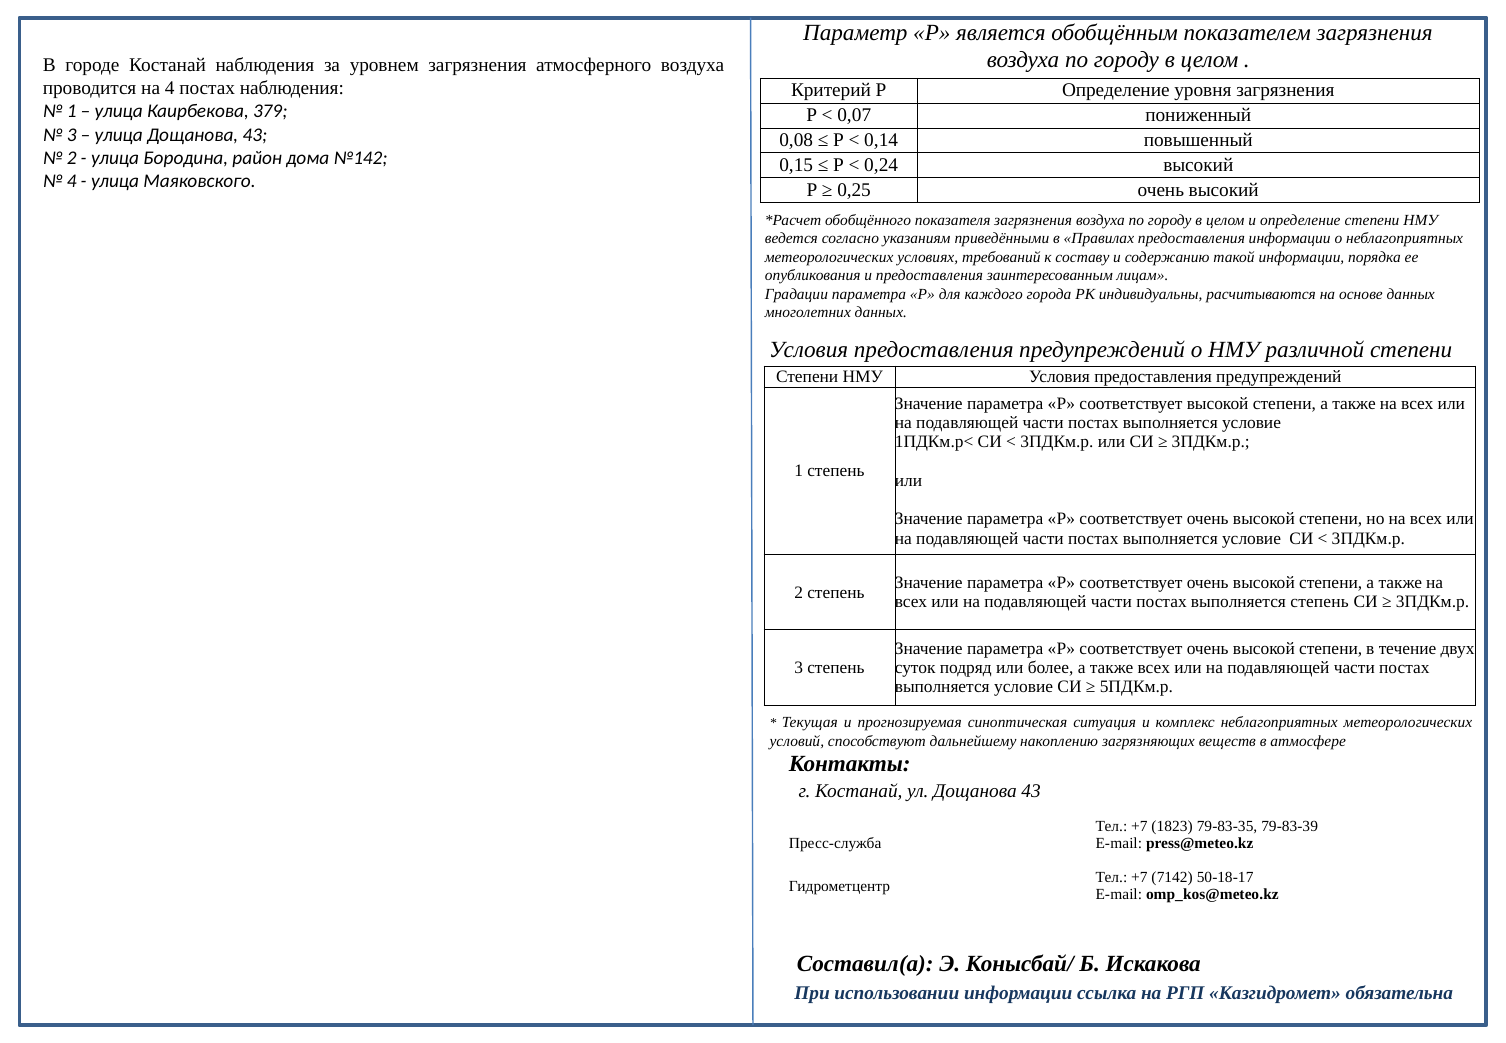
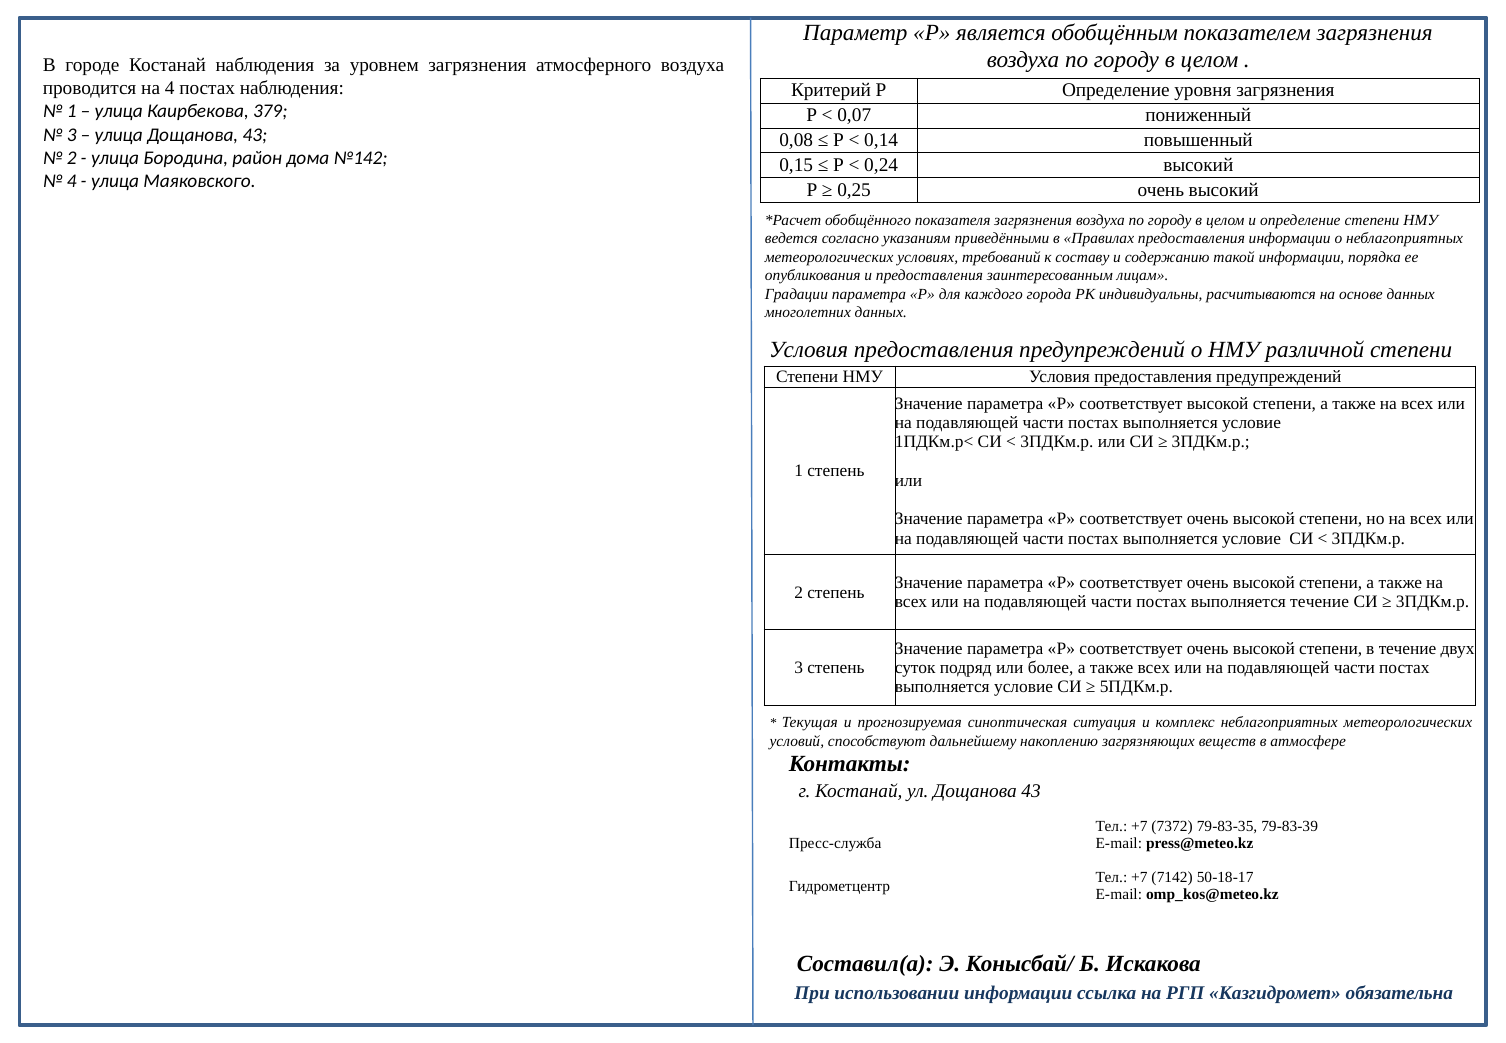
выполняется степень: степень -> течение (1320, 602)
1823: 1823 -> 7372 (1172, 826)
